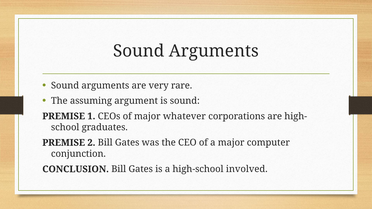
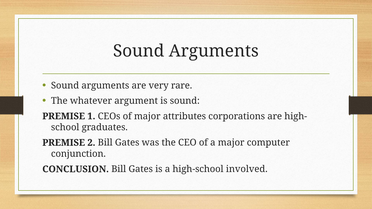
assuming: assuming -> whatever (91, 101)
whatever: whatever -> attributes (184, 116)
